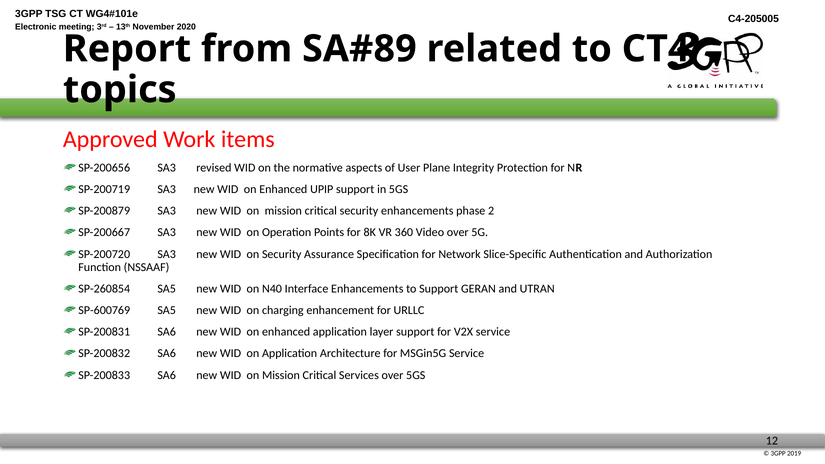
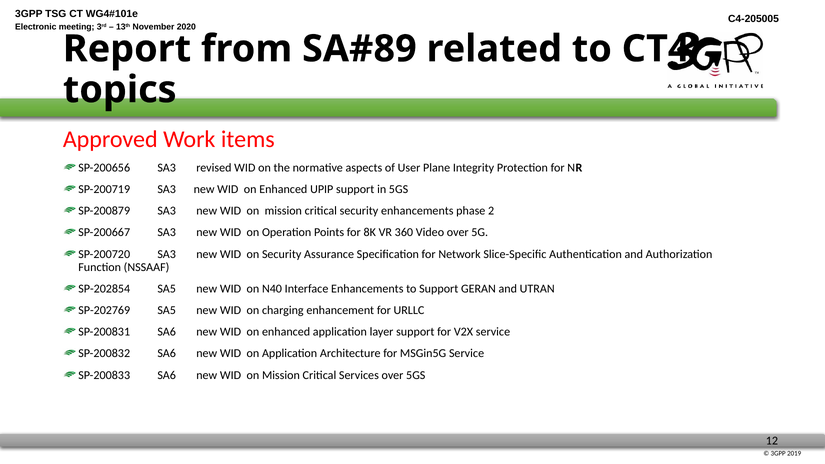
SP-260854: SP-260854 -> SP-202854 (104, 289)
SP-600769: SP-600769 -> SP-202769 (104, 310)
